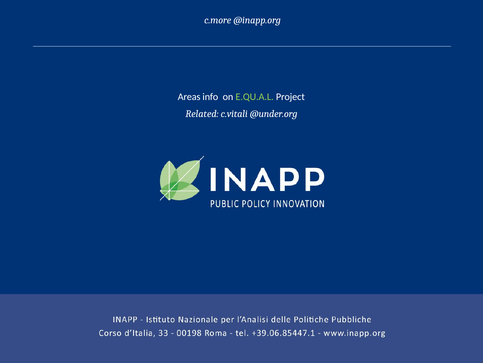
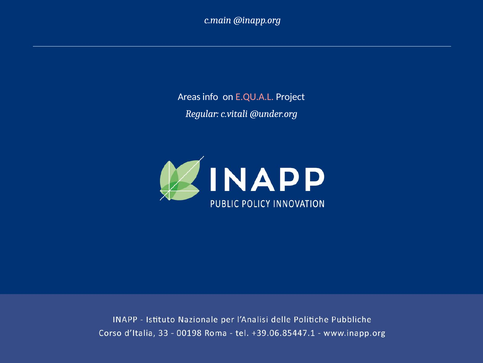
c.more: c.more -> c.main (218, 20)
E.QU.A.L colour: light green -> pink (255, 96)
Related: Related -> Regular (202, 114)
